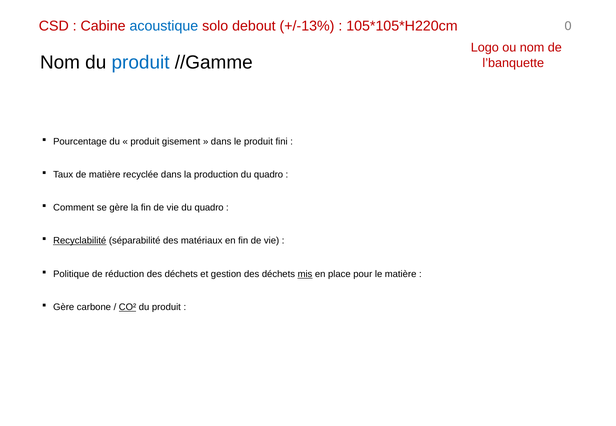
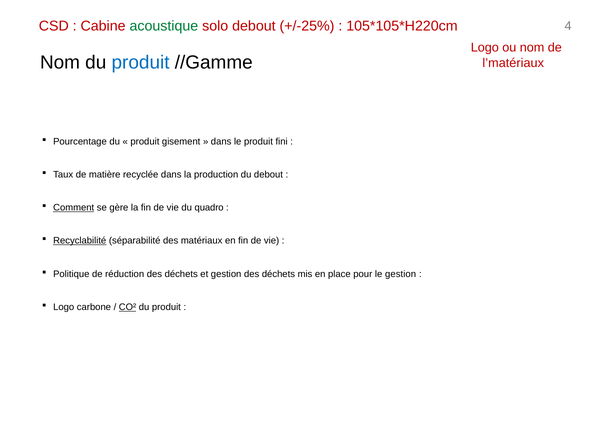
acoustique colour: blue -> green (164, 26)
+/-13%: +/-13% -> +/-25% (307, 26)
0: 0 -> 4 (568, 26)
l’banquette: l’banquette -> l’matériaux (513, 63)
production du quadro: quadro -> debout (268, 175)
Comment underline: none -> present (74, 208)
mis underline: present -> none (305, 274)
le matière: matière -> gestion (401, 274)
Gère: Gère -> Logo (64, 307)
